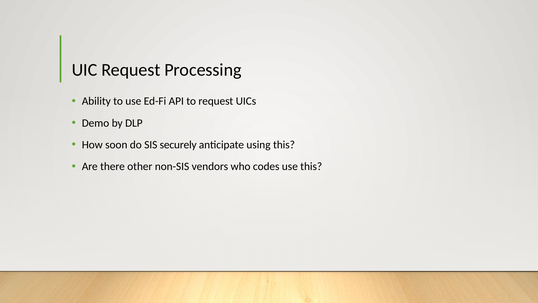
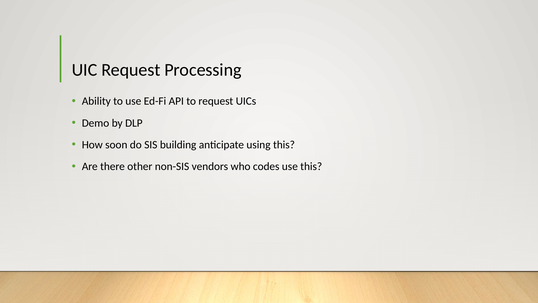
securely: securely -> building (178, 145)
